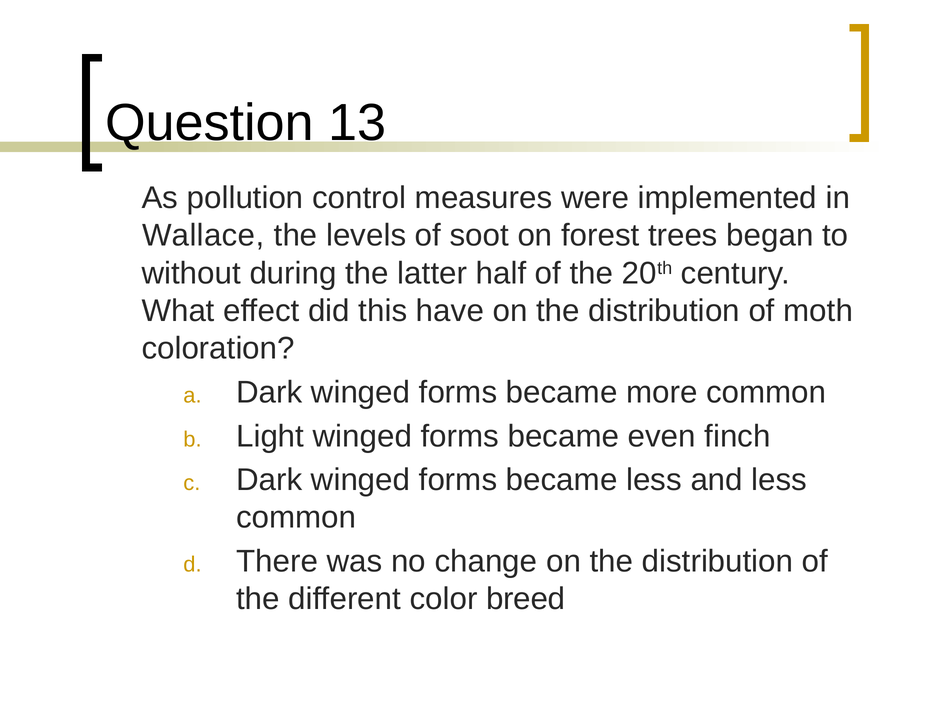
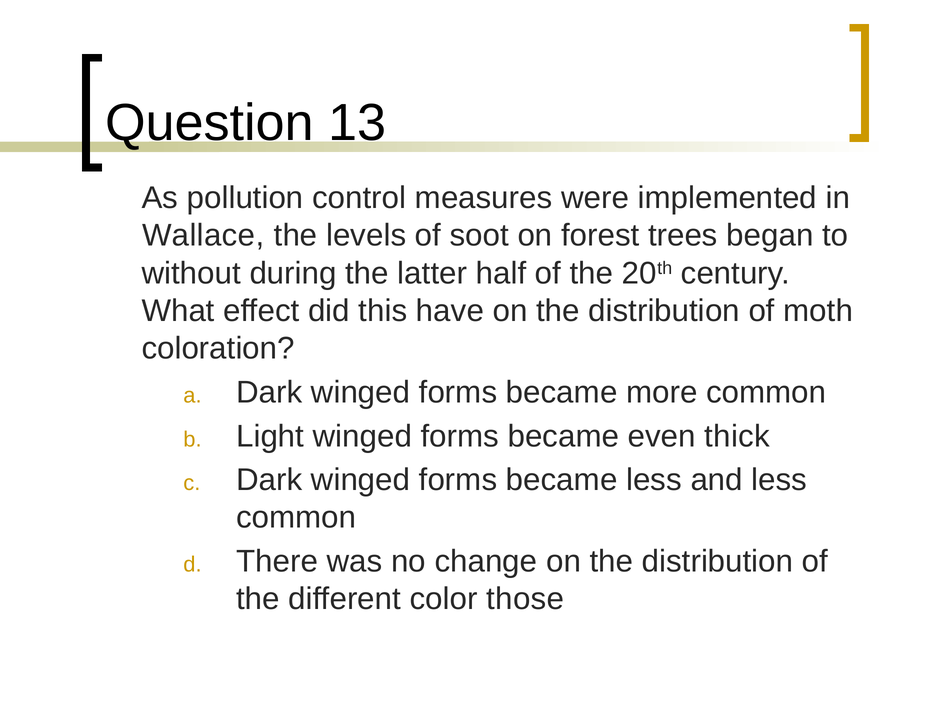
finch: finch -> thick (737, 436)
breed: breed -> those (525, 599)
